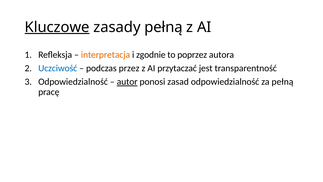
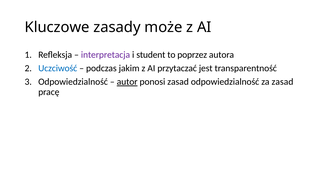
Kluczowe underline: present -> none (57, 27)
zasady pełną: pełną -> może (163, 27)
interpretacja colour: orange -> purple (106, 55)
zgodnie: zgodnie -> student (151, 55)
przez: przez -> jakim (129, 68)
za pełną: pełną -> zasad (282, 82)
